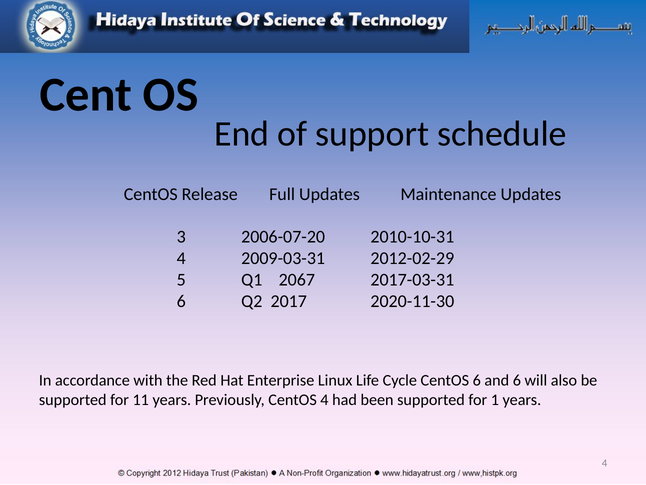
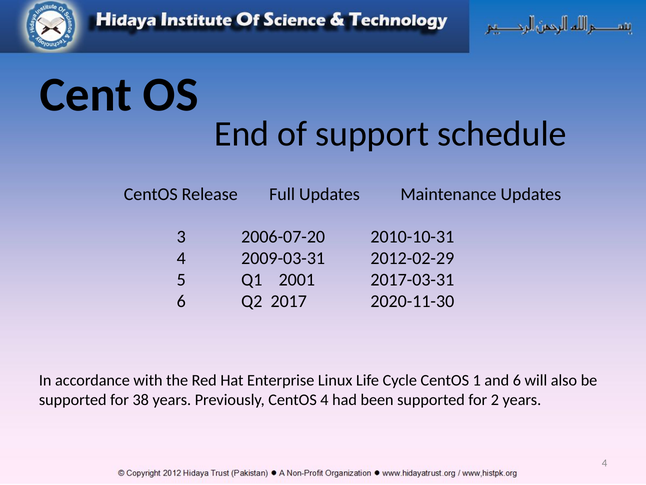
2067: 2067 -> 2001 (297, 279)
CentOS 6: 6 -> 1 (477, 380)
11: 11 -> 38 (141, 399)
1: 1 -> 2 (495, 399)
